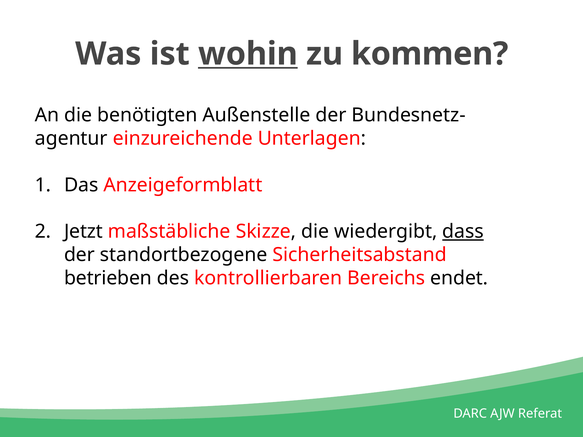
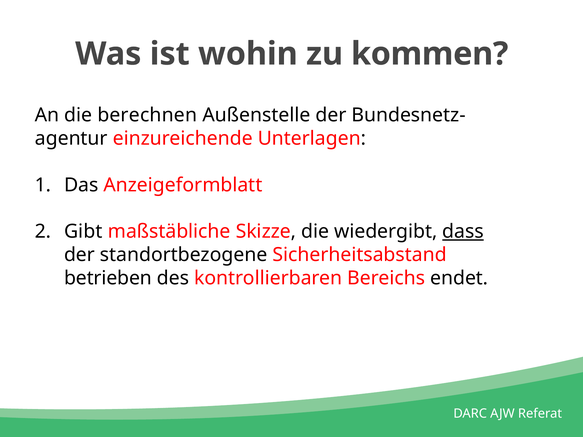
wohin underline: present -> none (248, 54)
benötigten: benötigten -> berechnen (147, 115)
Jetzt: Jetzt -> Gibt (83, 232)
